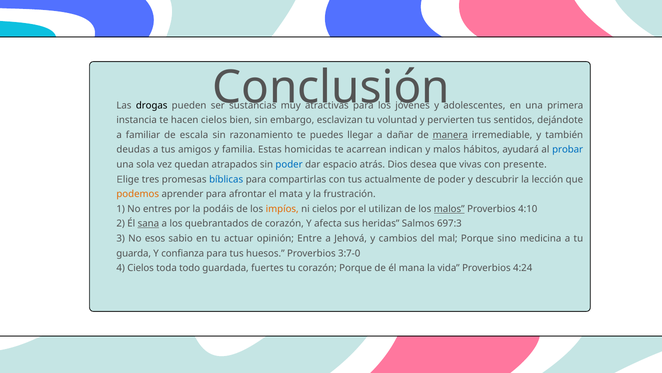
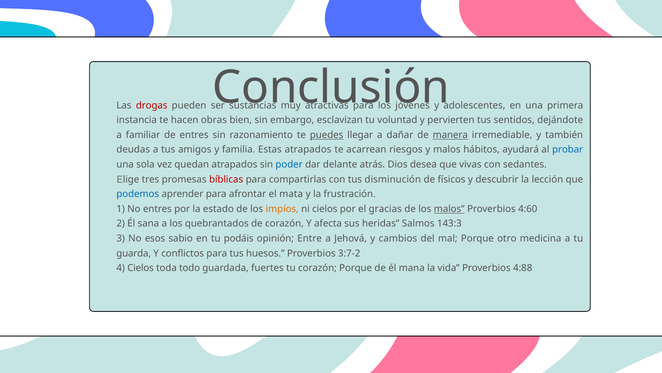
drogas colour: black -> red (152, 105)
hacen cielos: cielos -> obras (214, 120)
de escala: escala -> entres (194, 135)
puedes underline: none -> present (327, 135)
Estas homicidas: homicidas -> atrapados (308, 150)
indican: indican -> riesgos (406, 150)
espacio: espacio -> delante (340, 164)
presente: presente -> sedantes (525, 164)
bíblicas colour: blue -> red (226, 179)
actualmente: actualmente -> disminución (393, 179)
de poder: poder -> físicos (452, 179)
podemos colour: orange -> blue (138, 194)
podáis: podáis -> estado (218, 209)
utilizan: utilizan -> gracias (385, 209)
4:10: 4:10 -> 4:60 (528, 209)
sana underline: present -> none (148, 223)
697:3: 697:3 -> 143:3 (449, 223)
actuar: actuar -> podáis (239, 238)
sino: sino -> otro (507, 238)
confianza: confianza -> conflictos (183, 253)
3:7-0: 3:7-0 -> 3:7-2 (349, 253)
4:24: 4:24 -> 4:88 (523, 268)
